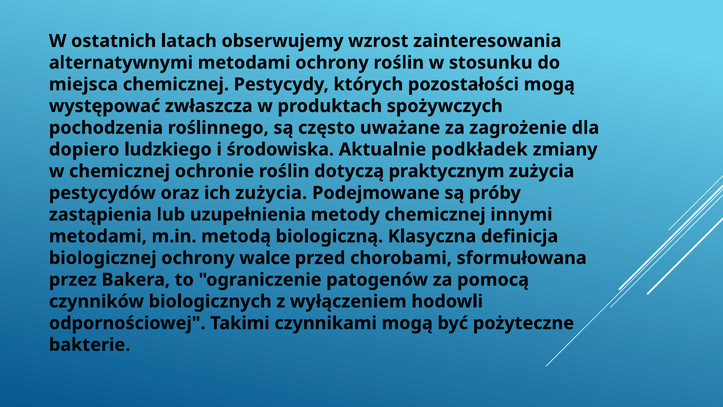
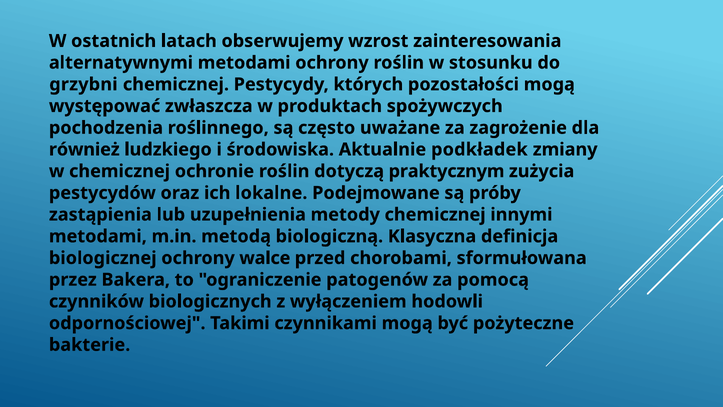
miejsca: miejsca -> grzybni (83, 84)
dopiero: dopiero -> również (84, 149)
ich zużycia: zużycia -> lokalne (271, 193)
